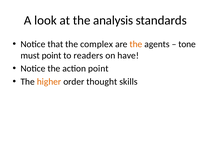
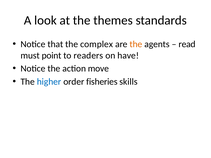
analysis: analysis -> themes (113, 20)
tone: tone -> read (187, 44)
action point: point -> move (98, 69)
higher colour: orange -> blue (49, 82)
thought: thought -> fisheries (102, 82)
